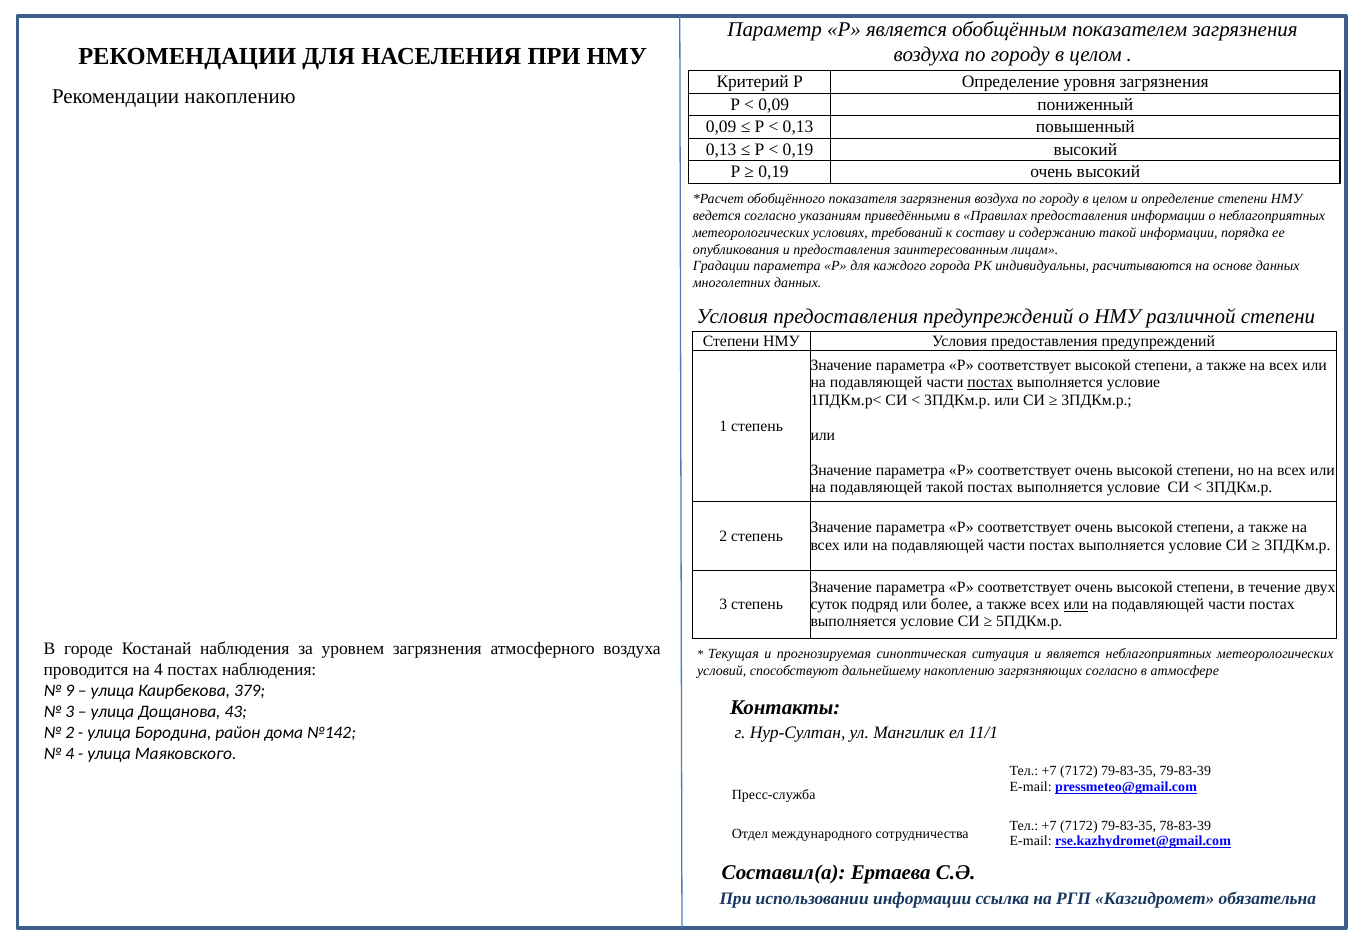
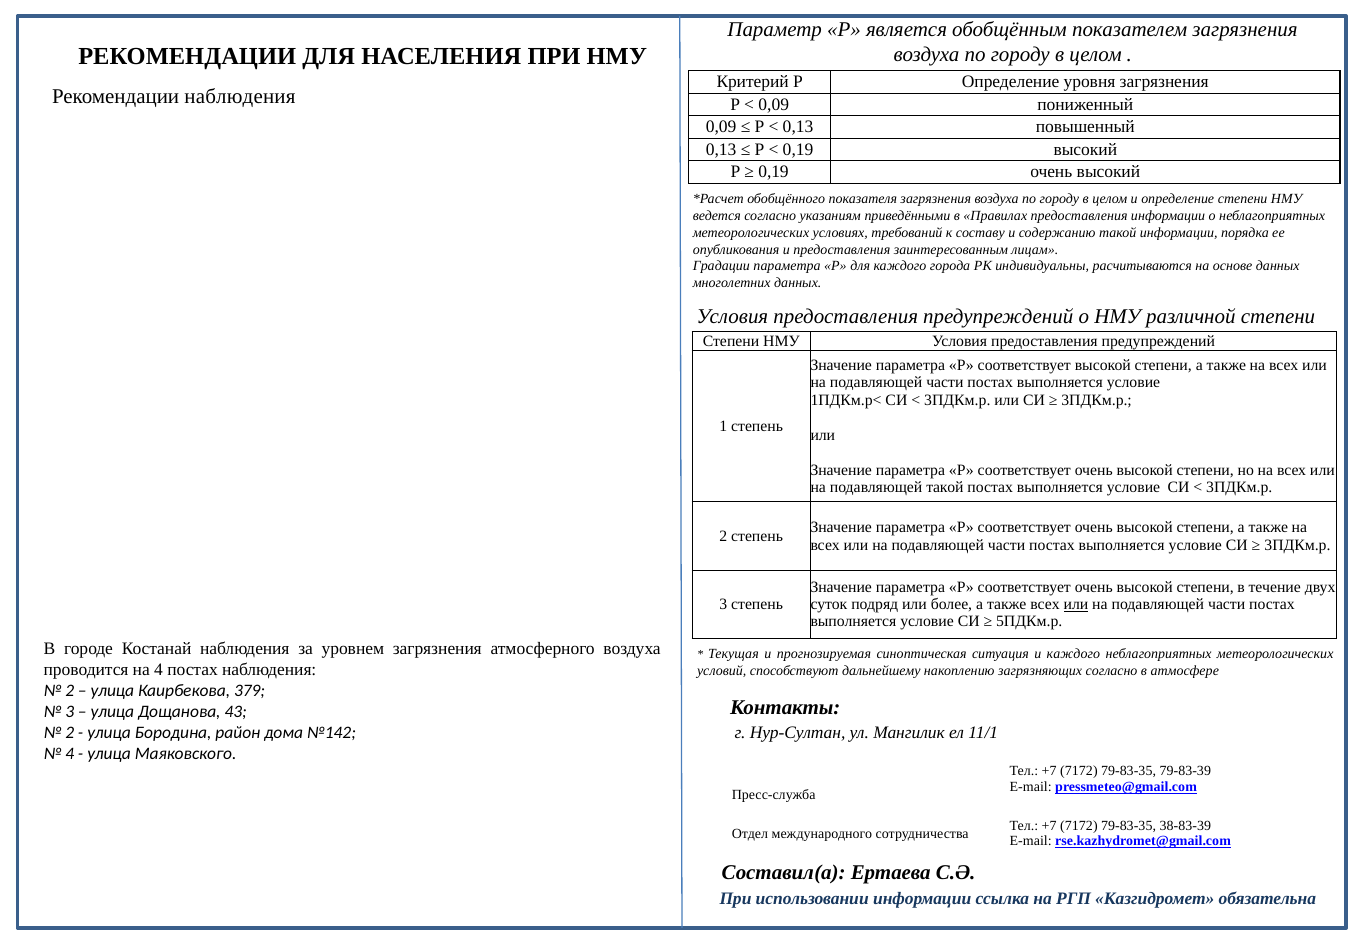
Рекомендации накоплению: накоплению -> наблюдения (240, 97)
постах underline: present -> none (990, 383)
и является: является -> каждого (1073, 654)
9: 9 -> 2 (70, 691)
78-83-39: 78-83-39 -> 38-83-39 (1185, 826)
